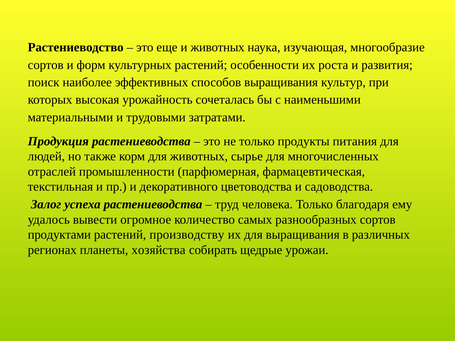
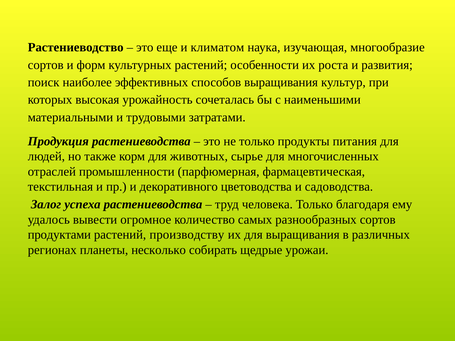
и животных: животных -> климатом (217, 47)
хозяйства: хозяйства -> несколько (159, 250)
